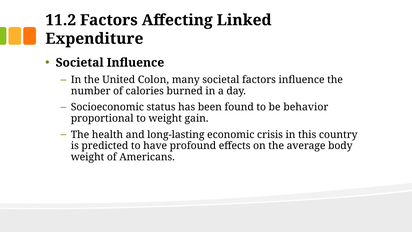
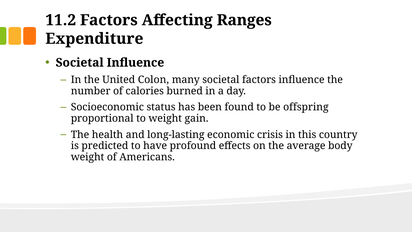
Linked: Linked -> Ranges (244, 20)
behavior: behavior -> offspring (306, 107)
